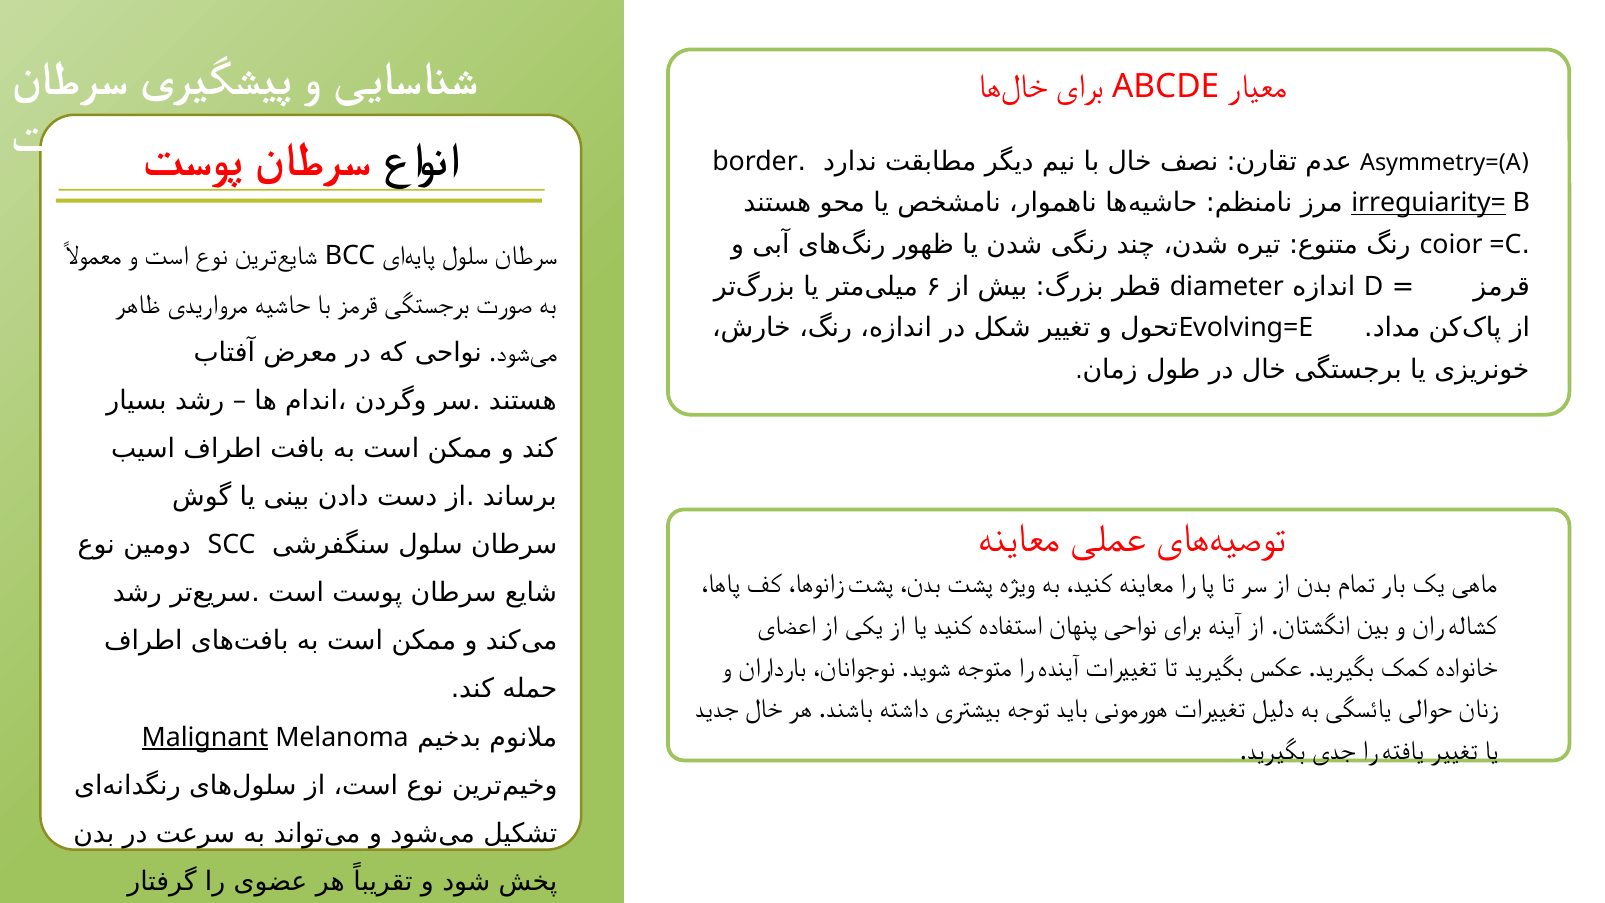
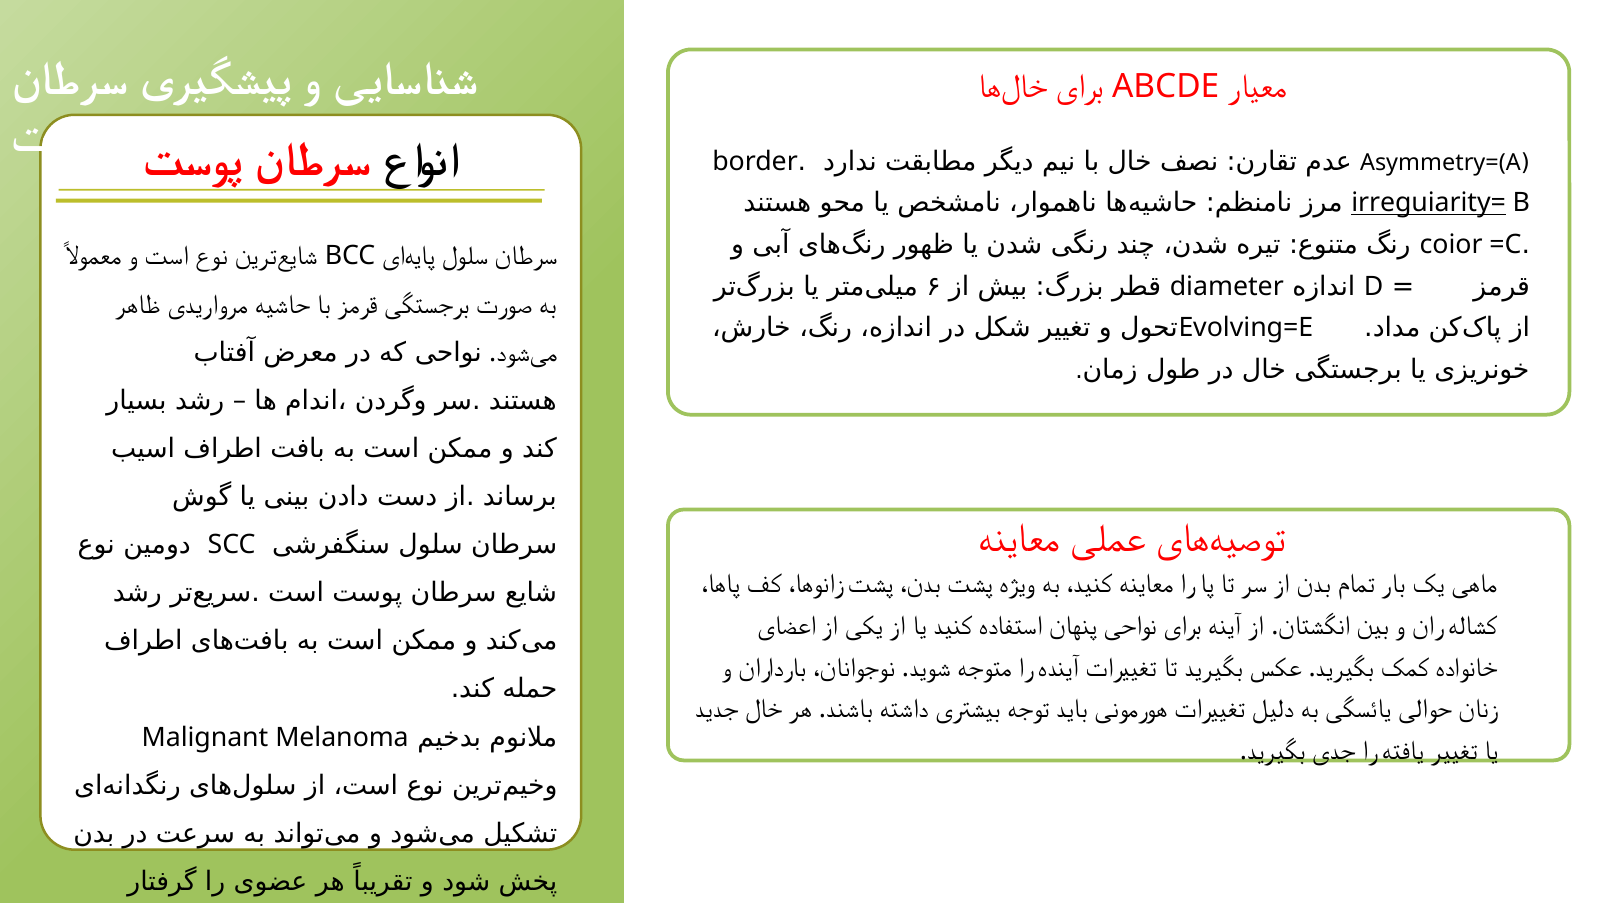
Malignant underline: present -> none (205, 737)
